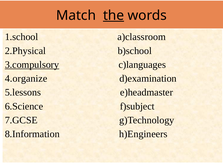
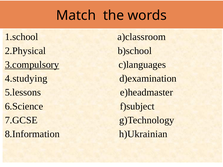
the underline: present -> none (114, 15)
4.organize: 4.organize -> 4.studying (26, 79)
h)Engineers: h)Engineers -> h)Ukrainian (143, 134)
